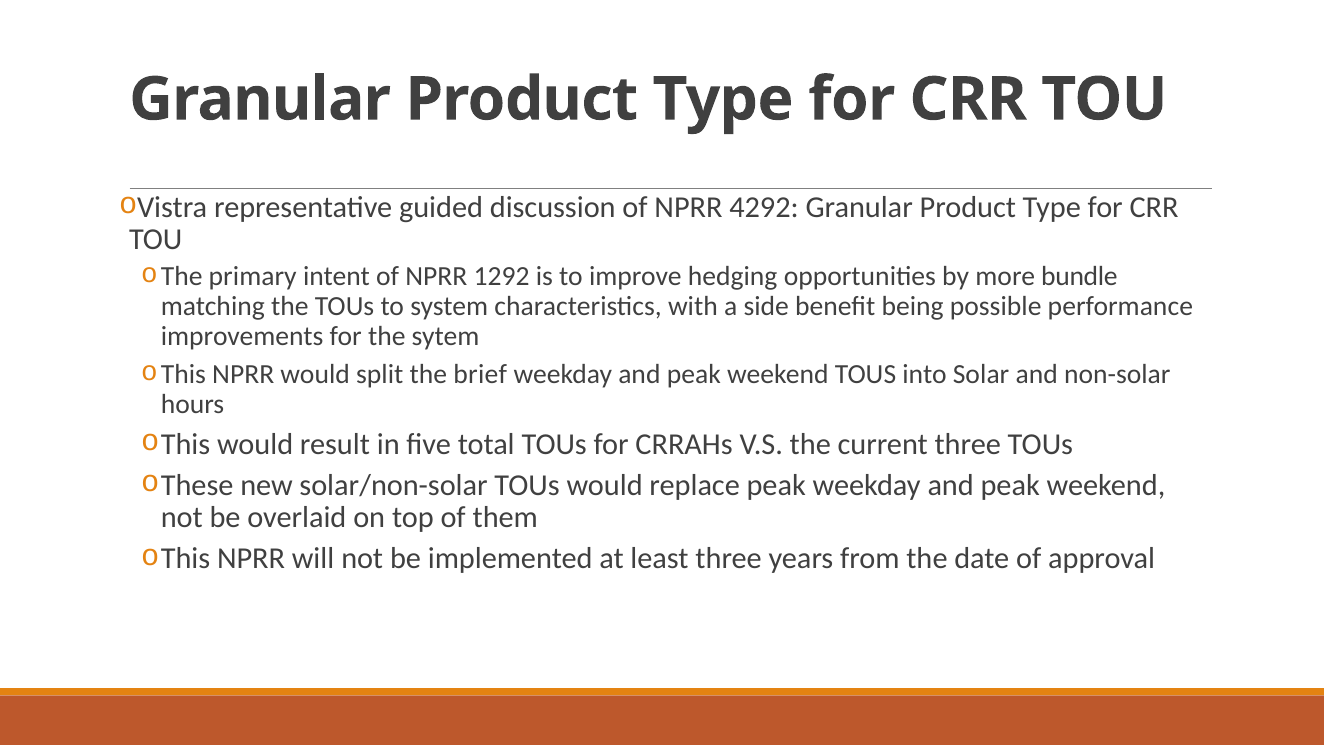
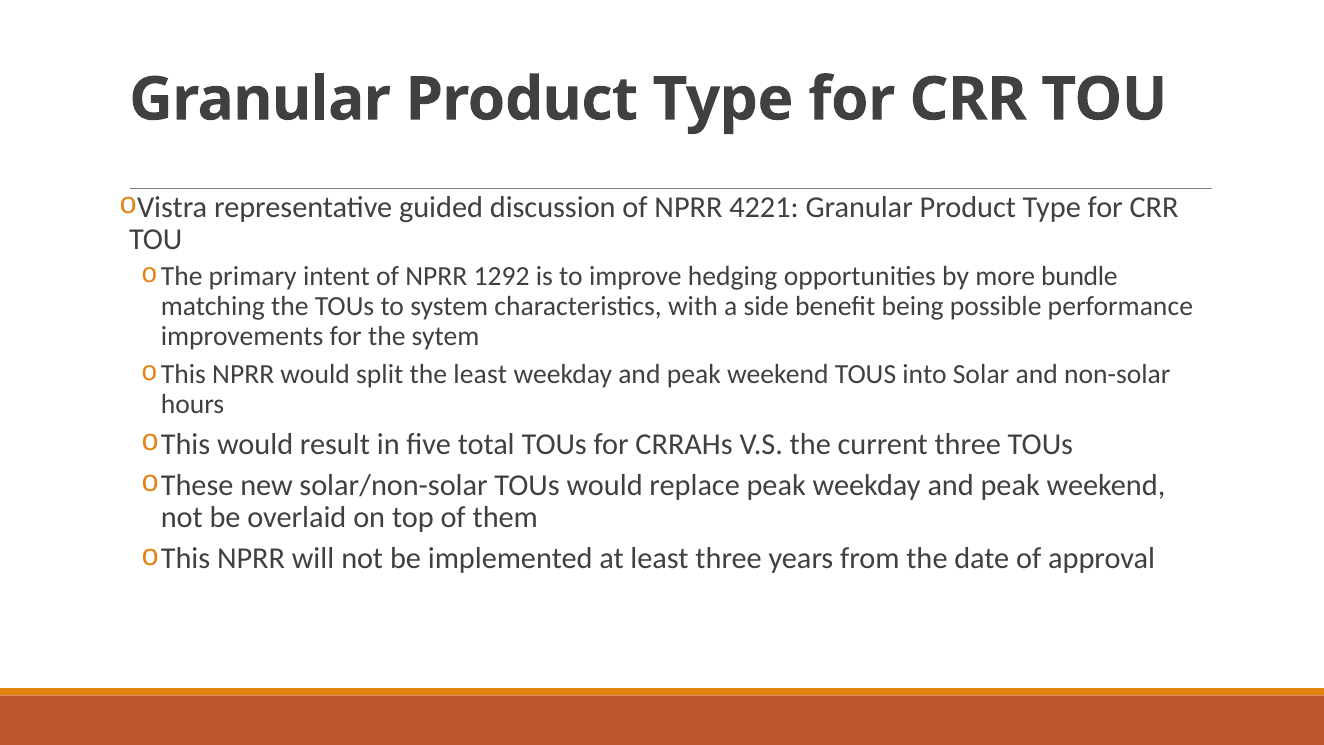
4292: 4292 -> 4221 (764, 207)
the brief: brief -> least (480, 374)
